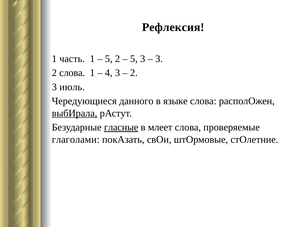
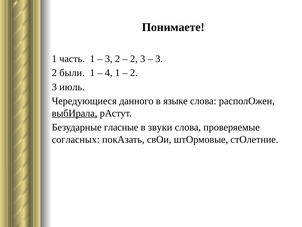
Рефлексия: Рефлексия -> Понимаете (173, 27)
5: 5 -> 3 (109, 59)
5: 5 -> 2 (134, 59)
2 слова: слова -> были (72, 73)
4 3: 3 -> 1 (118, 73)
гласные underline: present -> none (121, 127)
млеет: млеет -> звуки (160, 127)
глаголами: глаголами -> согласных (76, 139)
